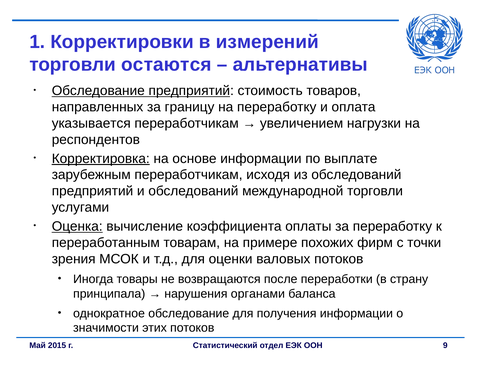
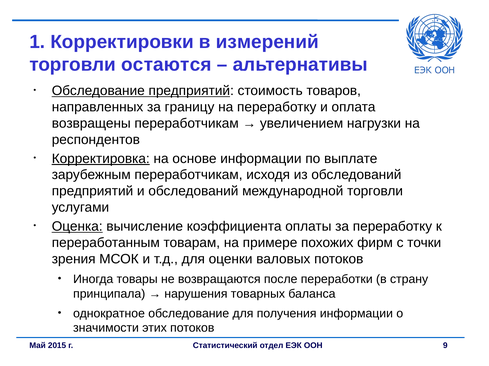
указывается: указывается -> возвращены (91, 124)
органами: органами -> товарных (258, 294)
